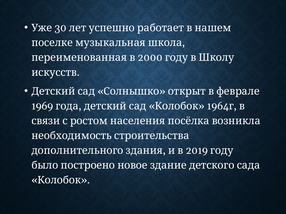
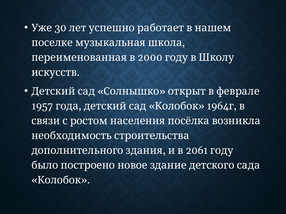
1969: 1969 -> 1957 (42, 106)
2019: 2019 -> 2061 (197, 151)
